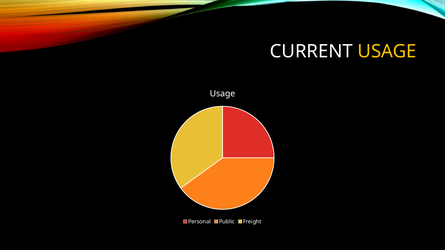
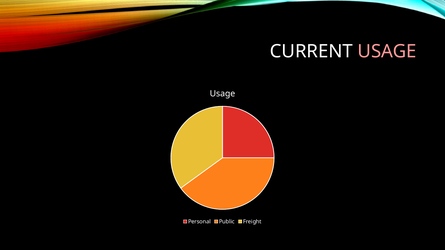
USAGE colour: yellow -> pink (387, 51)
